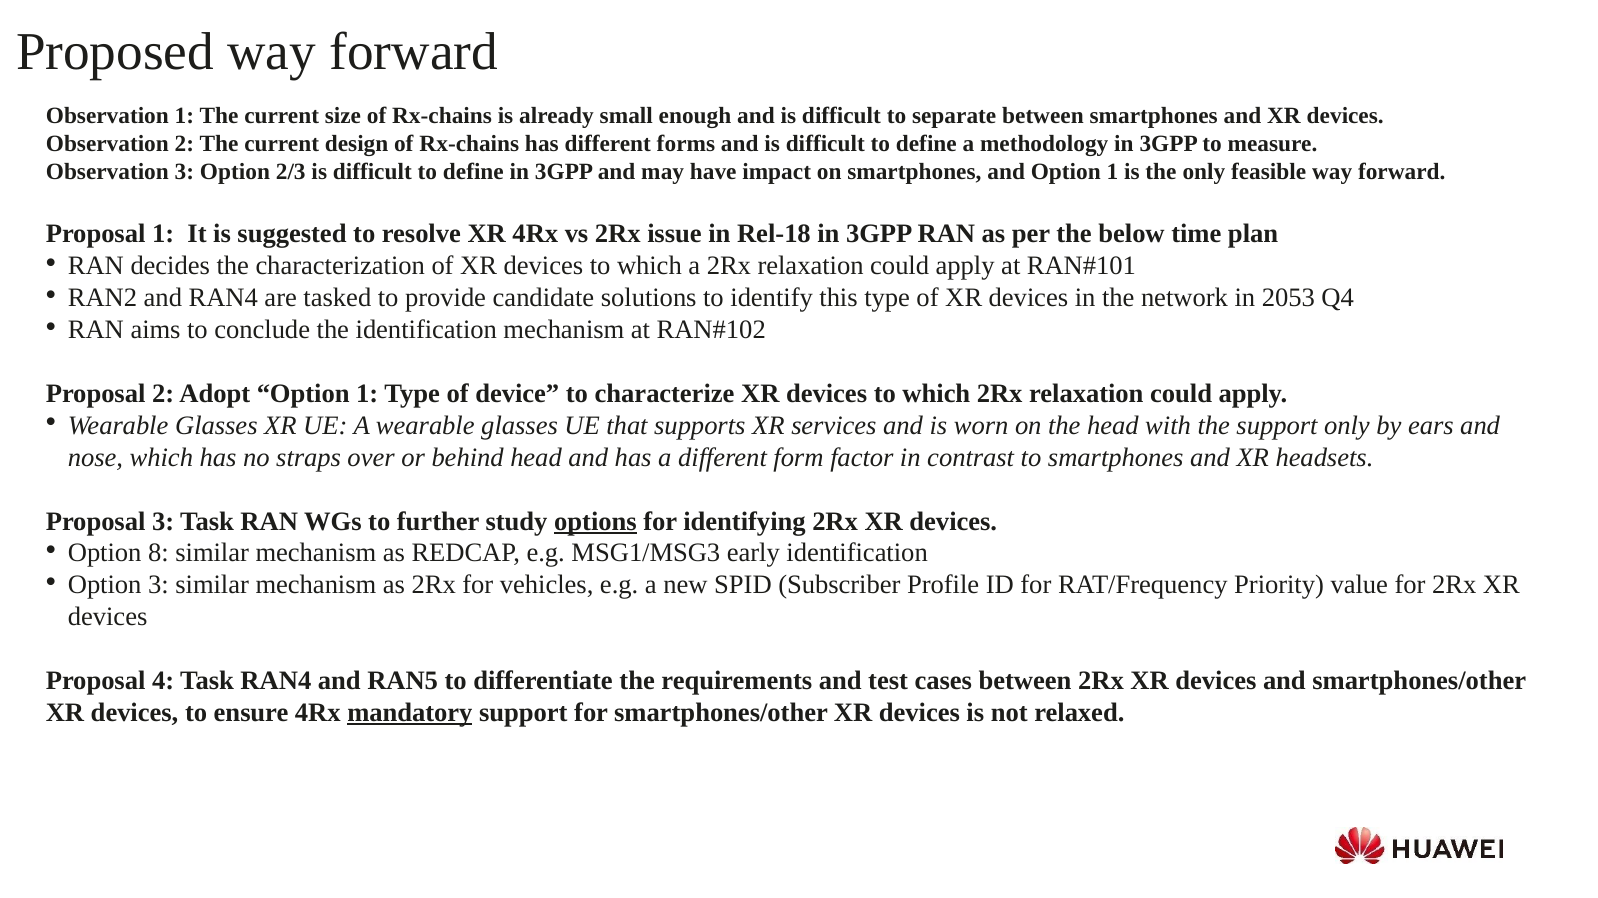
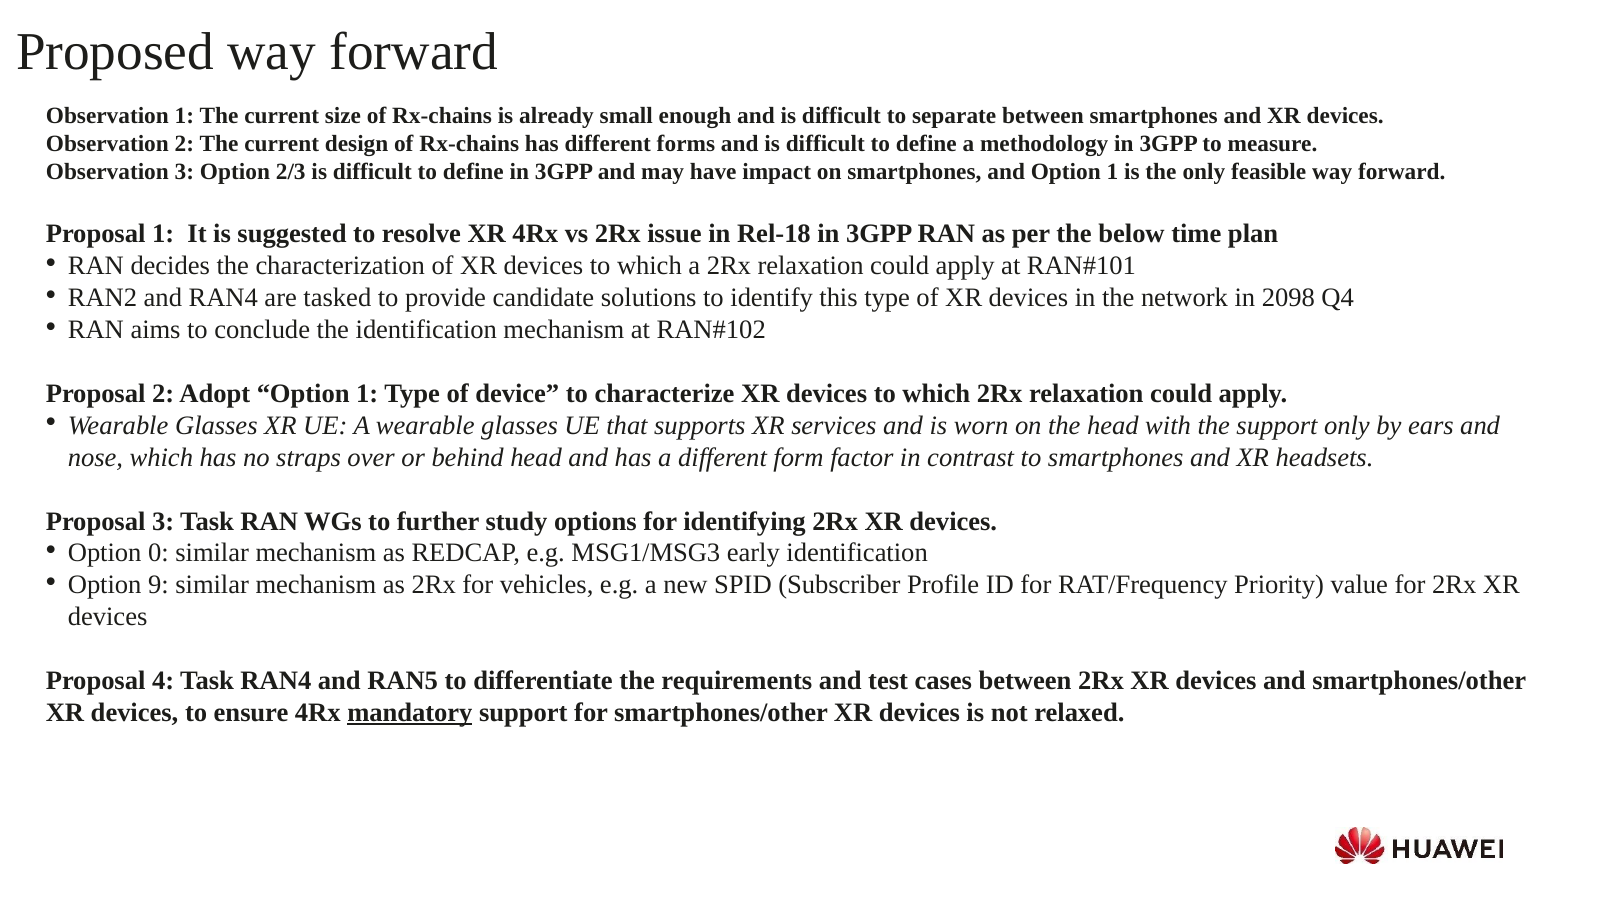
2053: 2053 -> 2098 (1288, 298)
options underline: present -> none (595, 522)
8: 8 -> 0 (158, 554)
Option 3: 3 -> 9 (158, 585)
